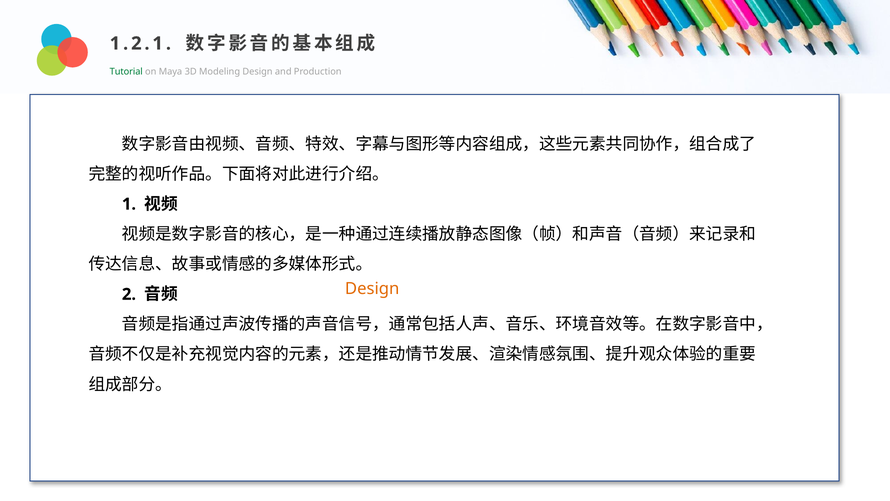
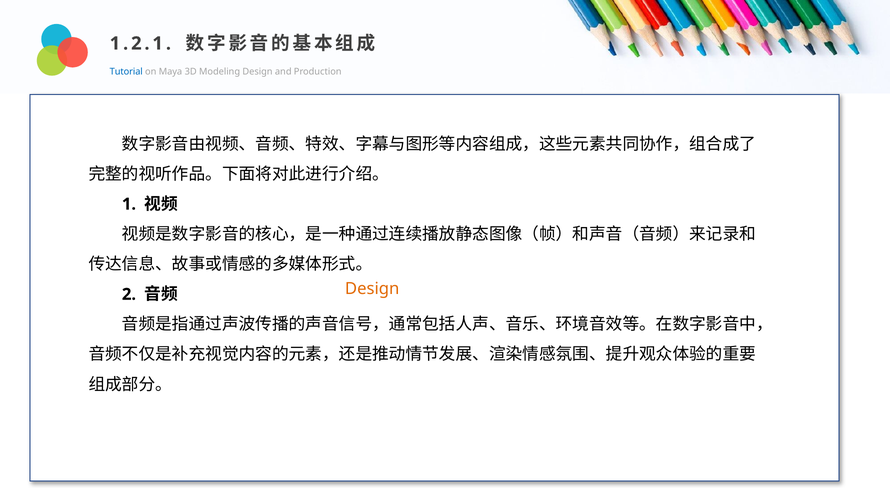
Tutorial colour: green -> blue (126, 71)
